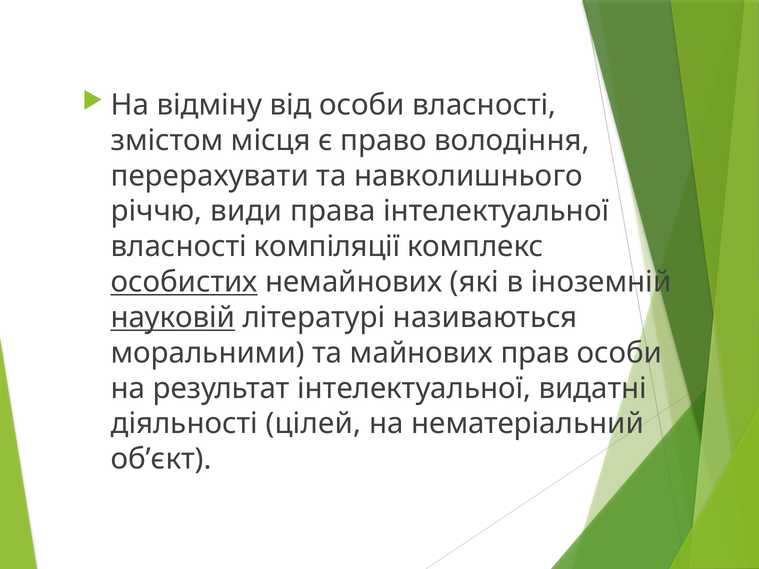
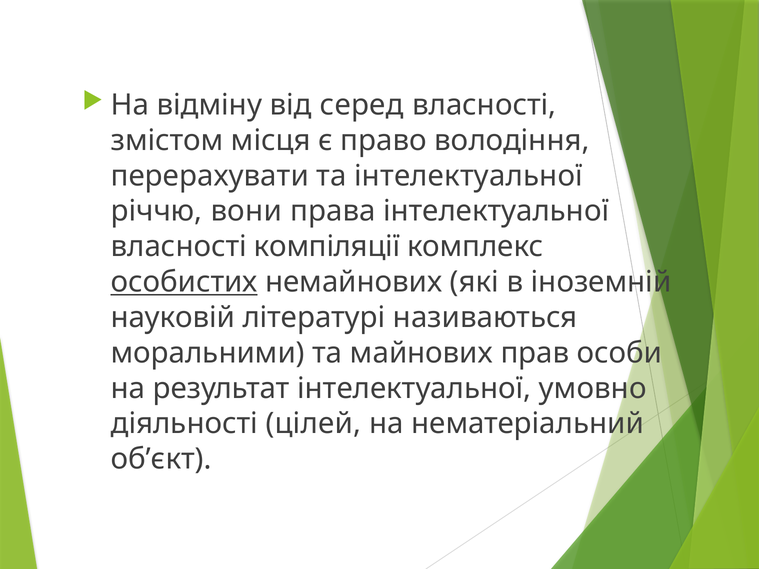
від особи: особи -> серед (362, 105)
та навколишнього: навколишнього -> інтелектуальної (469, 176)
види: види -> вони (246, 211)
науковій underline: present -> none (173, 318)
видатні: видатні -> умовно (593, 388)
